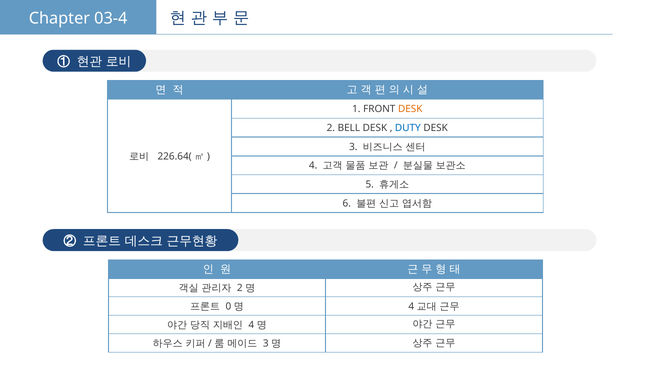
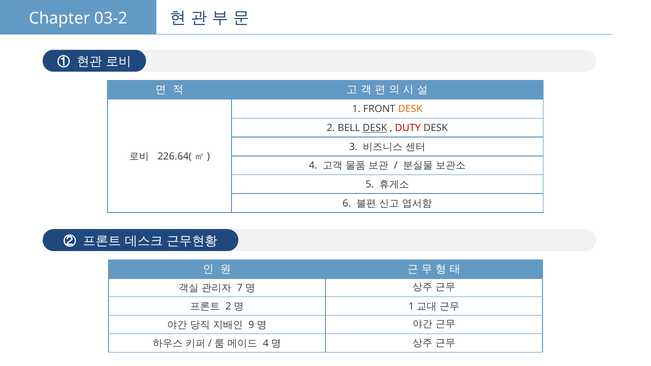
03-4: 03-4 -> 03-2 (111, 18)
DESK underline: none -> present (375, 128)
DUTY colour: blue -> red (408, 128)
2: 2 -> 7 (240, 288)
0: 0 -> 2 (228, 307)
4: 4 -> 1 (411, 307)
4: 4 -> 9 (251, 325)
3: 3 -> 4 (266, 344)
